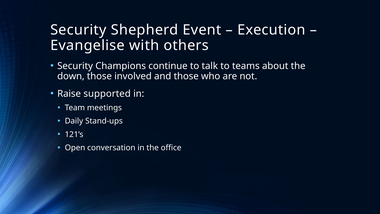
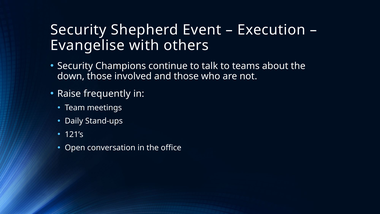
supported: supported -> frequently (107, 94)
